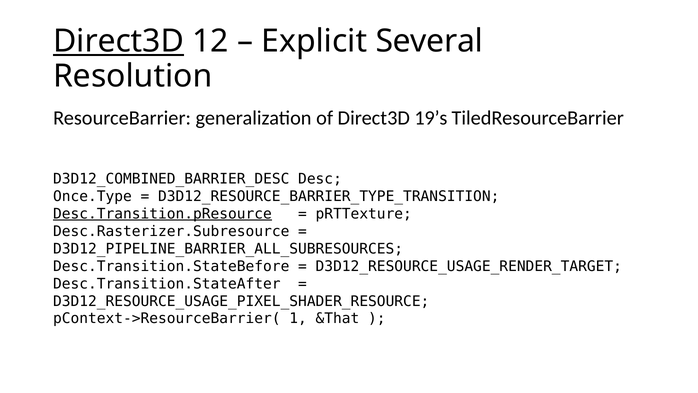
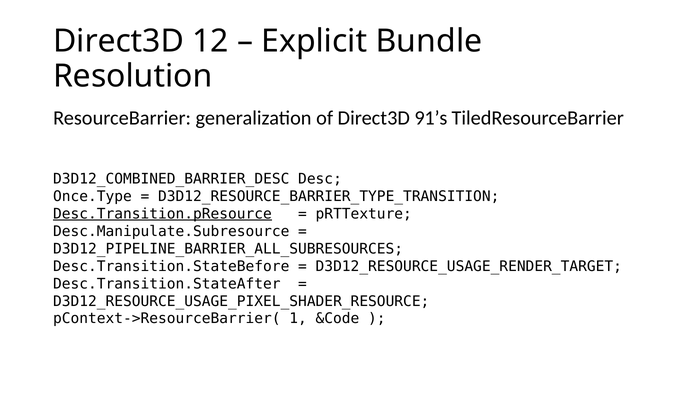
Direct3D underline: present -> none (119, 41)
Several: Several -> Bundle (429, 41)
19’s: 19’s -> 91’s (431, 118)
Desc.Rasterizer.Subresource: Desc.Rasterizer.Subresource -> Desc.Manipulate.Subresource (171, 231)
&That: &That -> &Code (337, 318)
